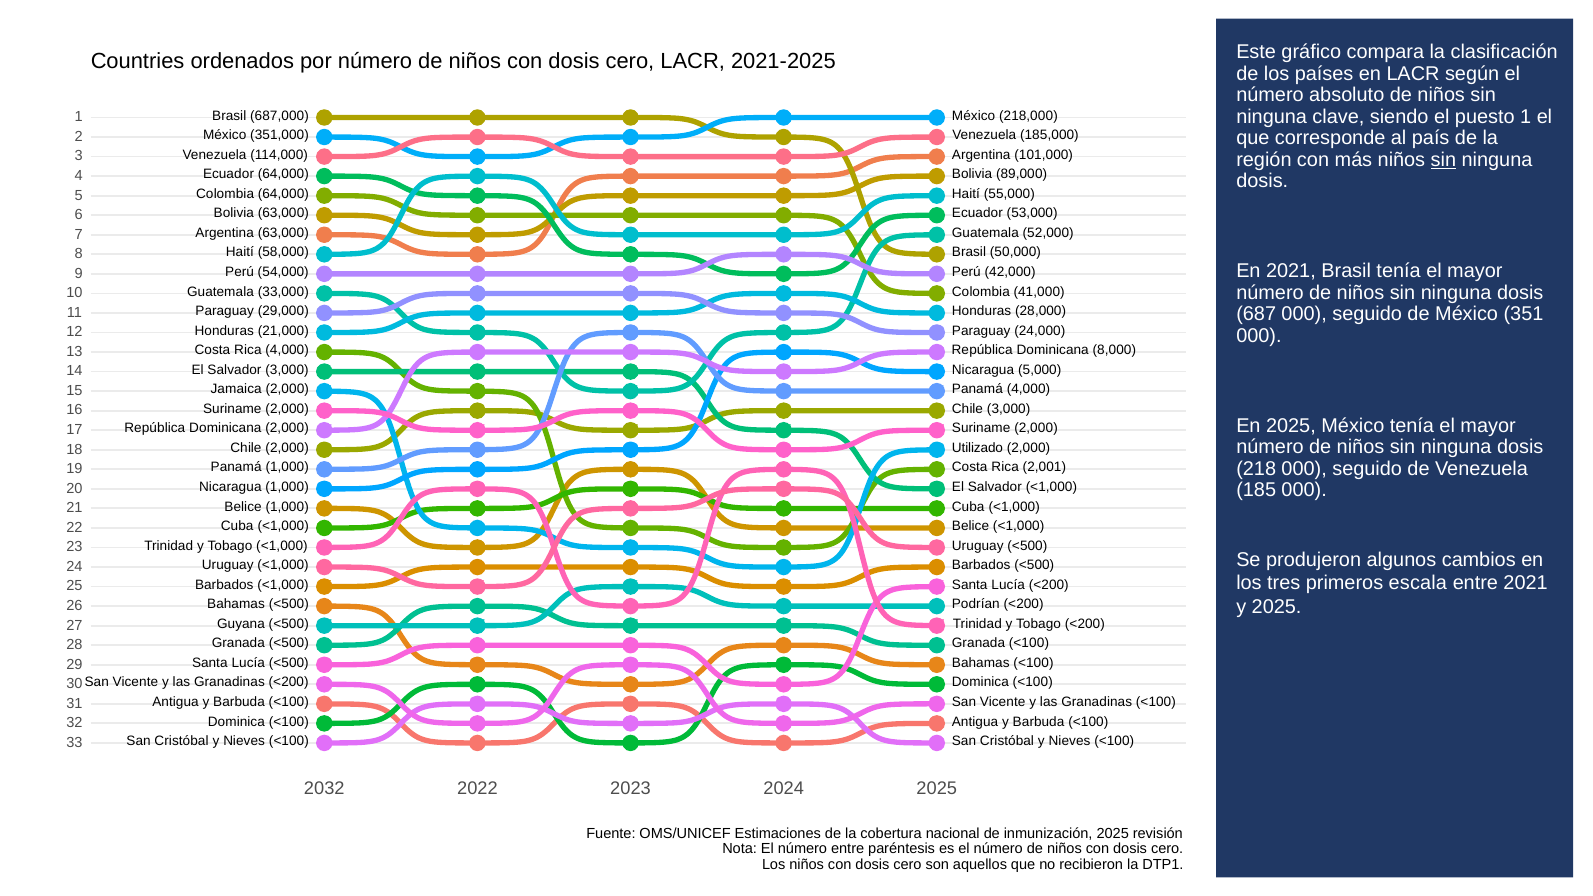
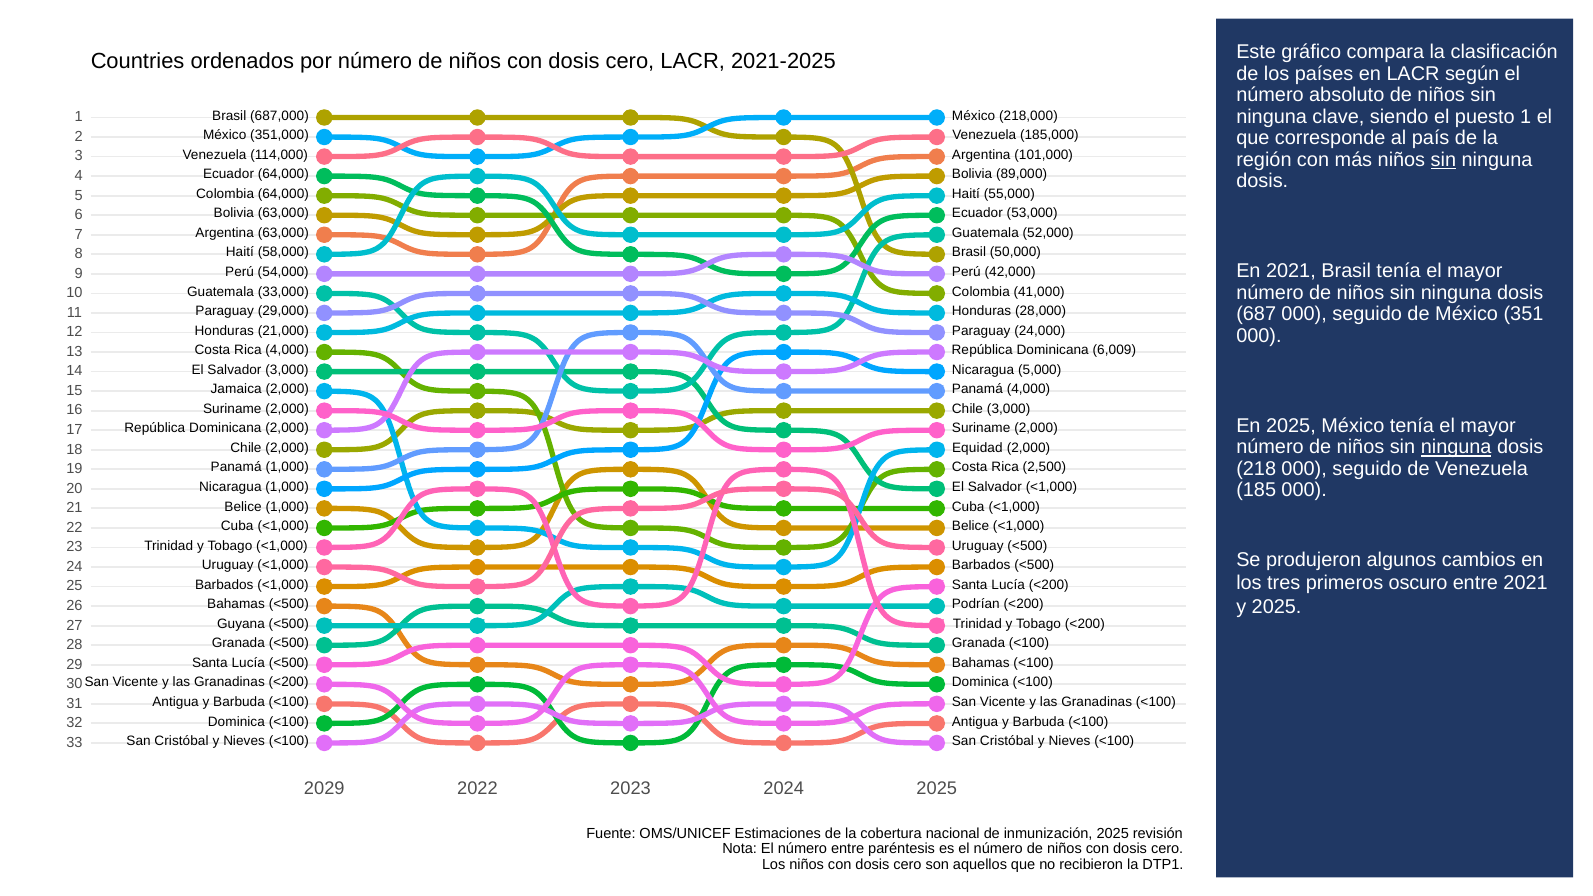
8,000: 8,000 -> 6,009 (1114, 350)
ninguna underline: none -> present (1456, 447)
Utilizado: Utilizado -> Equidad (977, 448)
2,001: 2,001 -> 2,500 (1044, 467)
escala: escala -> oscuro (1418, 583)
2032: 2032 -> 2029 (324, 788)
